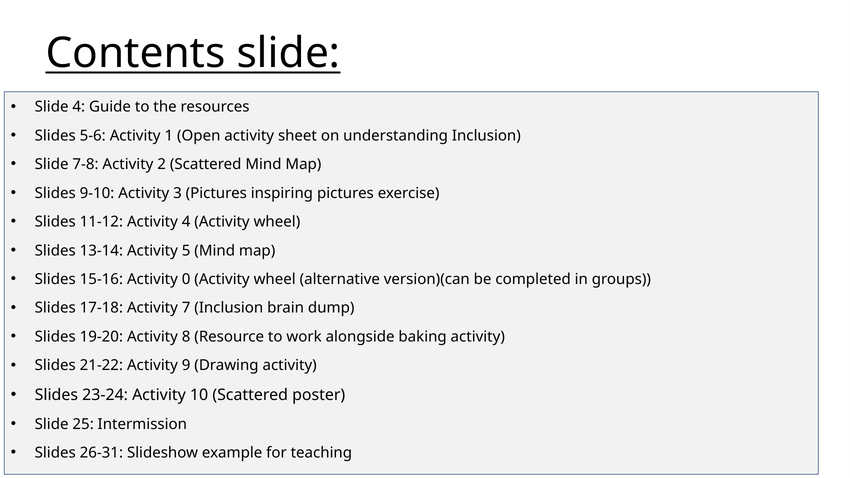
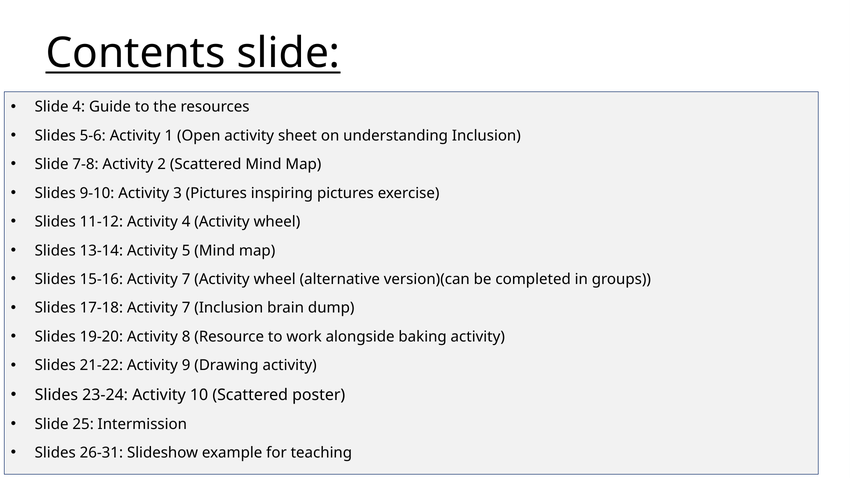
15-16 Activity 0: 0 -> 7 (186, 279)
